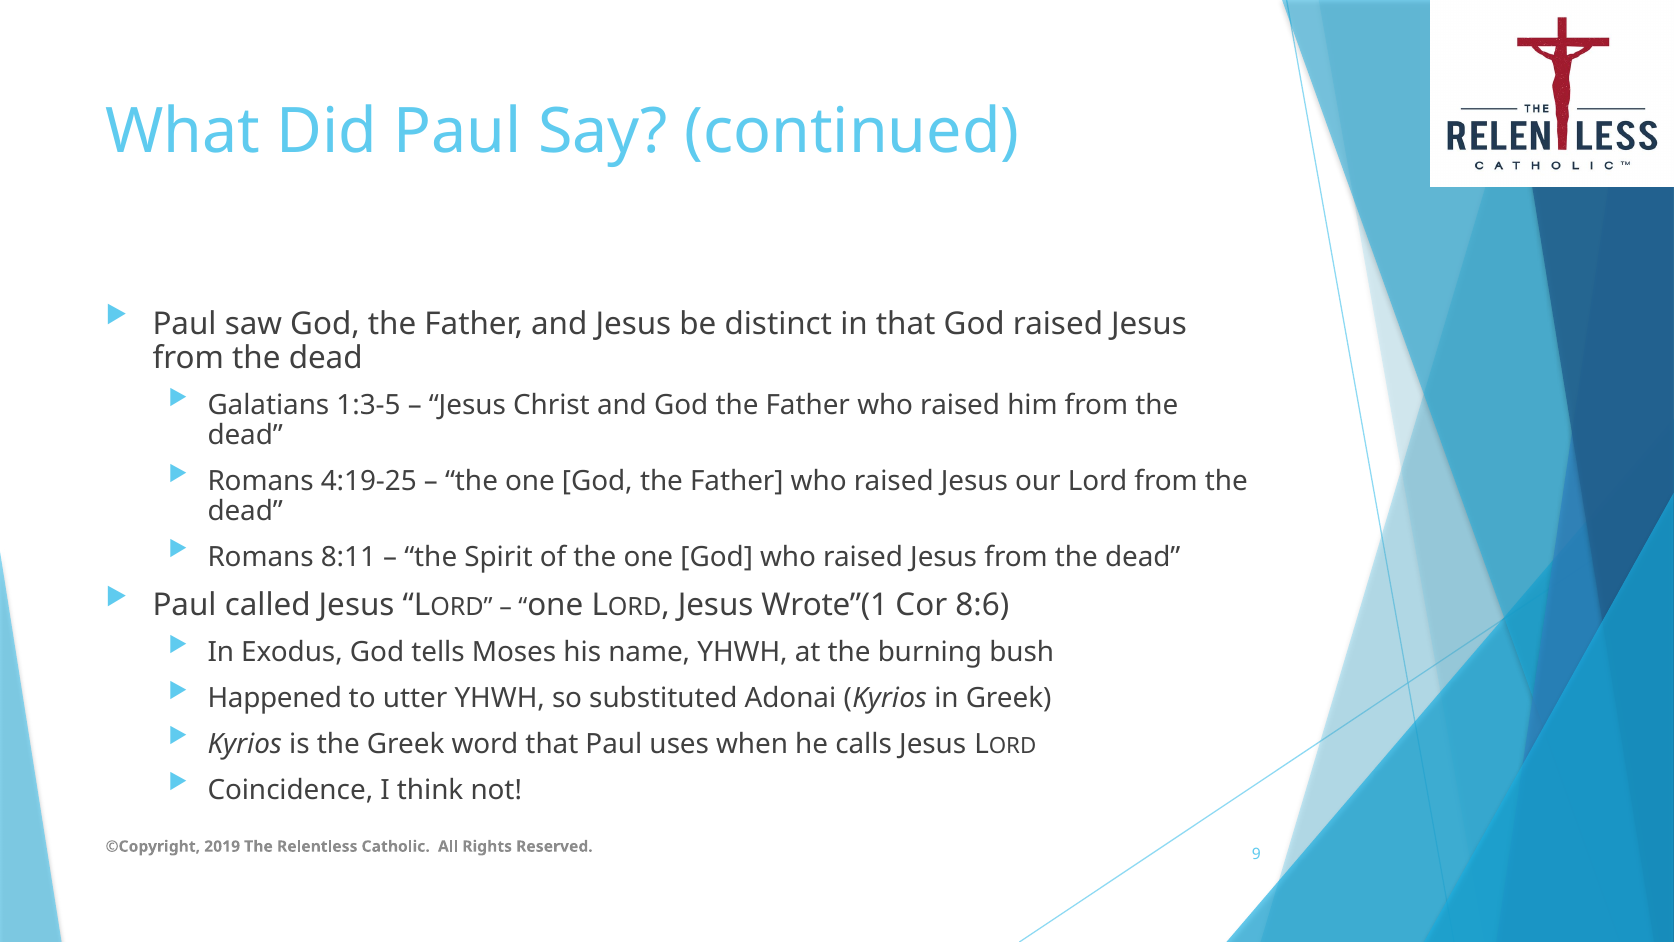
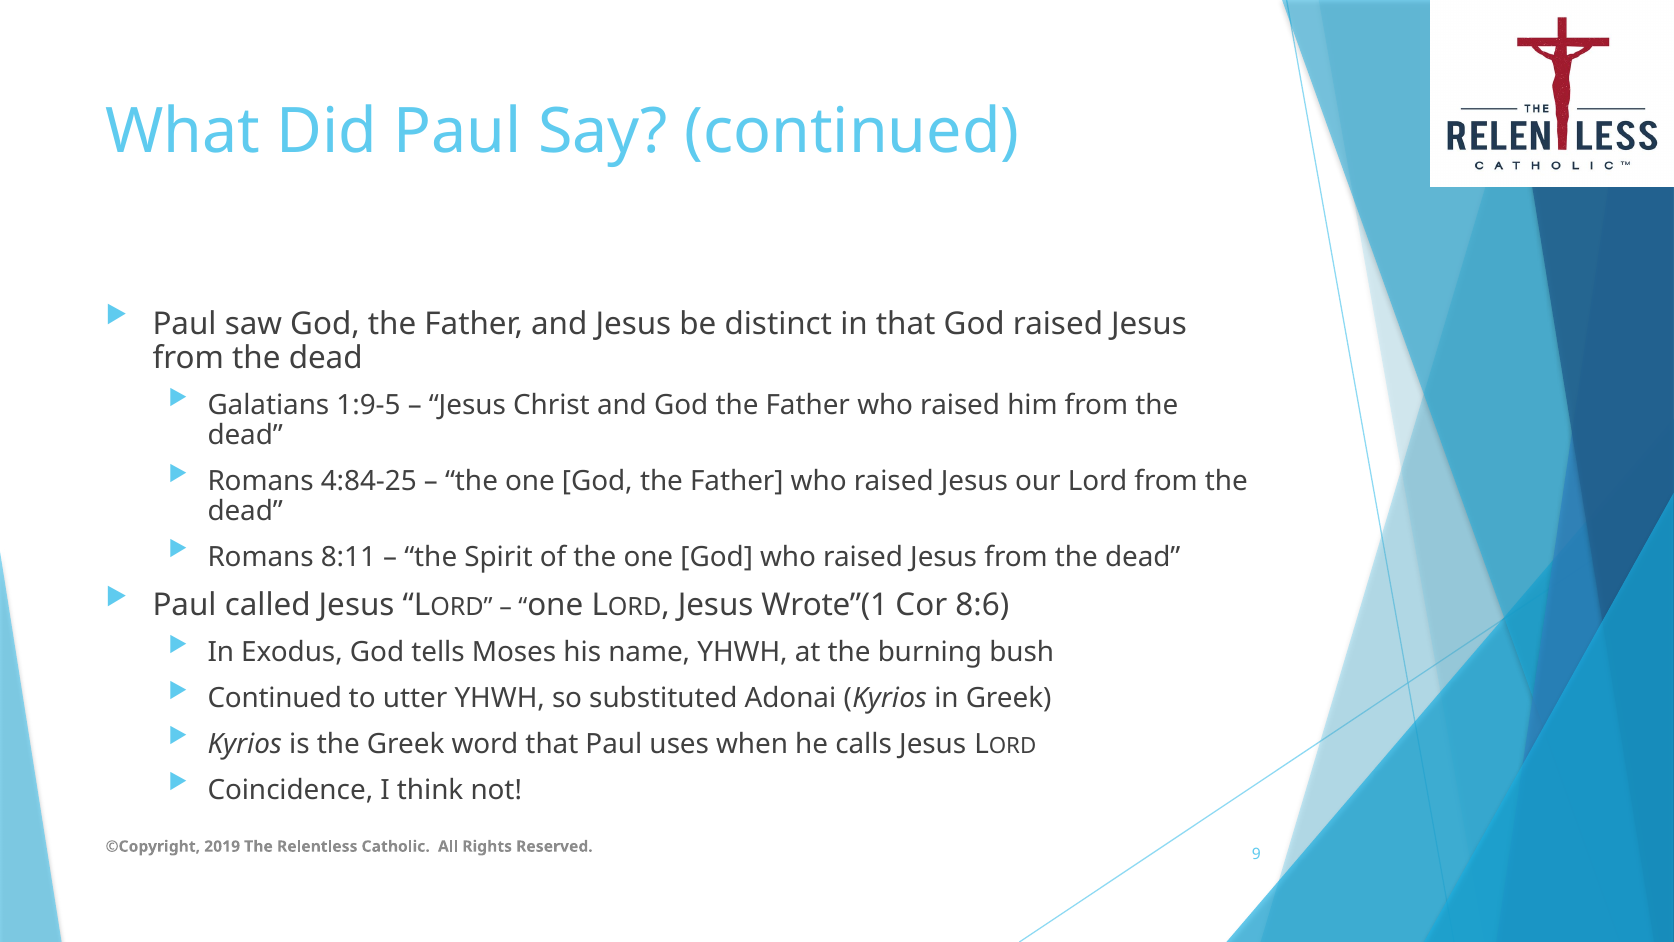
1:3-5: 1:3-5 -> 1:9-5 (368, 405)
4:19-25: 4:19-25 -> 4:84-25 (369, 481)
Happened: Happened -> Continued (275, 698)
